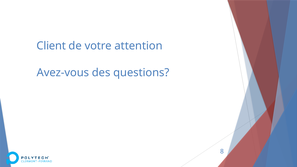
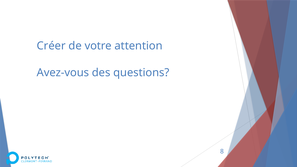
Client: Client -> Créer (51, 46)
